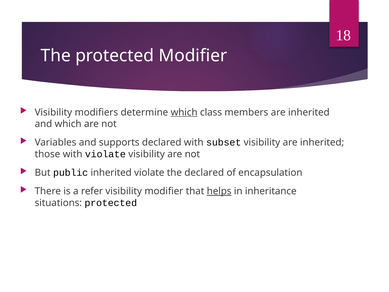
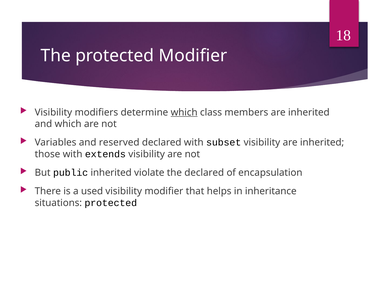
supports: supports -> reserved (119, 142)
with violate: violate -> extends (105, 154)
refer: refer -> used (92, 191)
helps underline: present -> none (219, 191)
